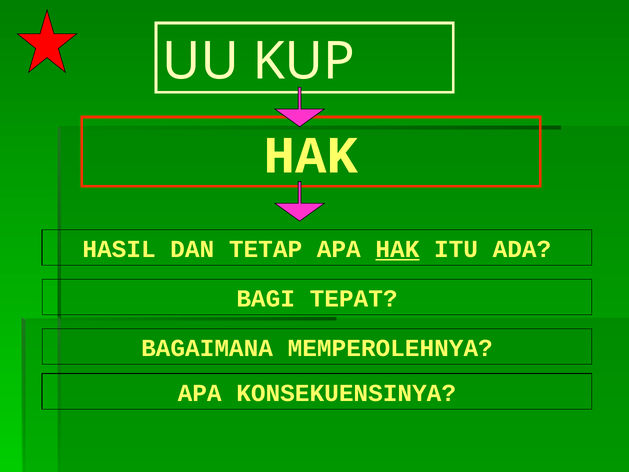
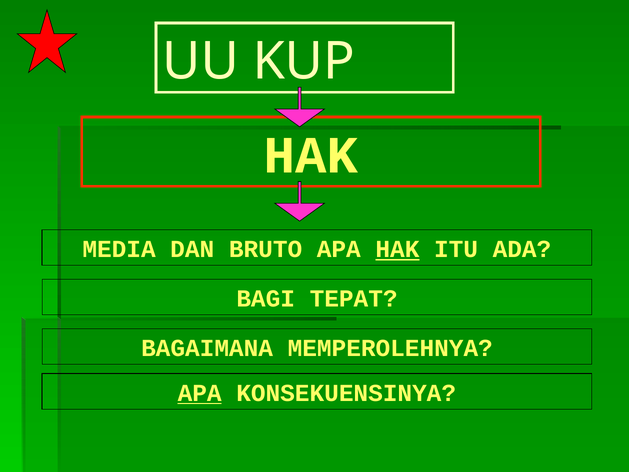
HASIL: HASIL -> MEDIA (119, 249)
TETAP: TETAP -> BRUTO (266, 249)
APA underline: none -> present (200, 393)
